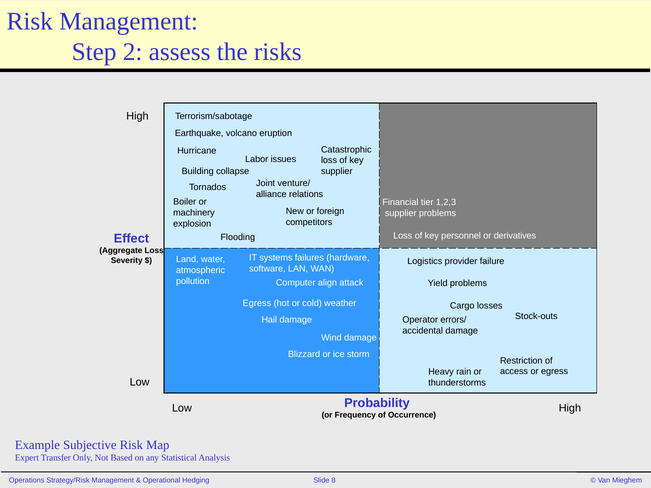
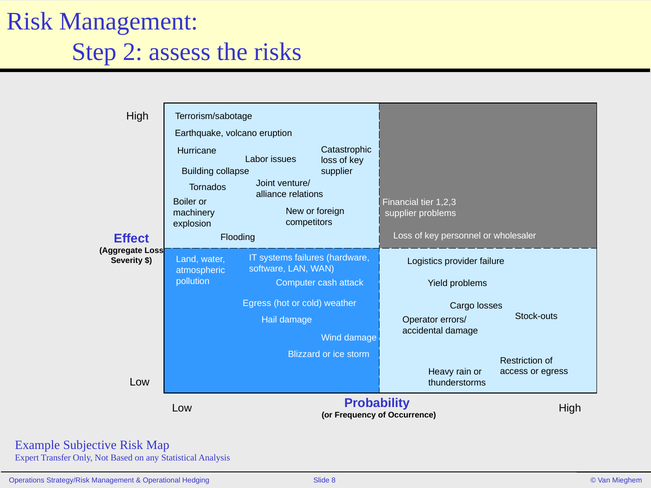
derivatives: derivatives -> wholesaler (515, 236)
align: align -> cash (327, 283)
